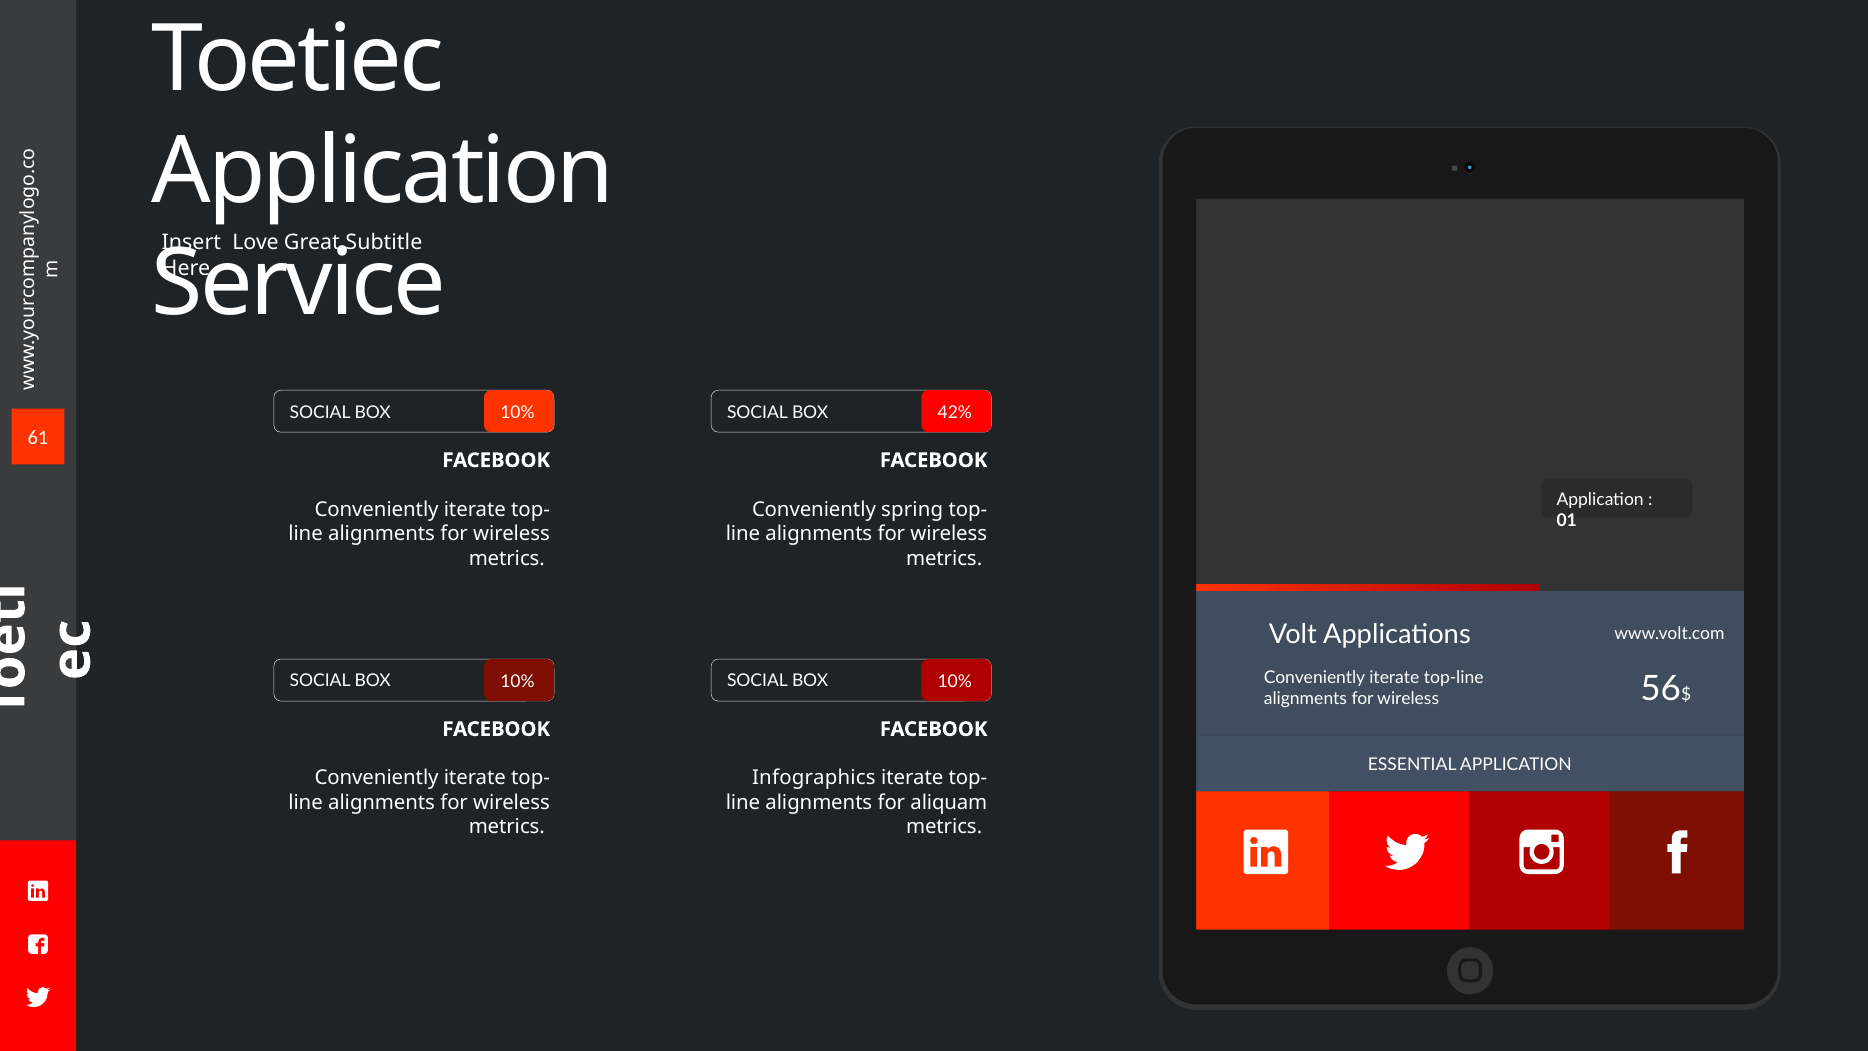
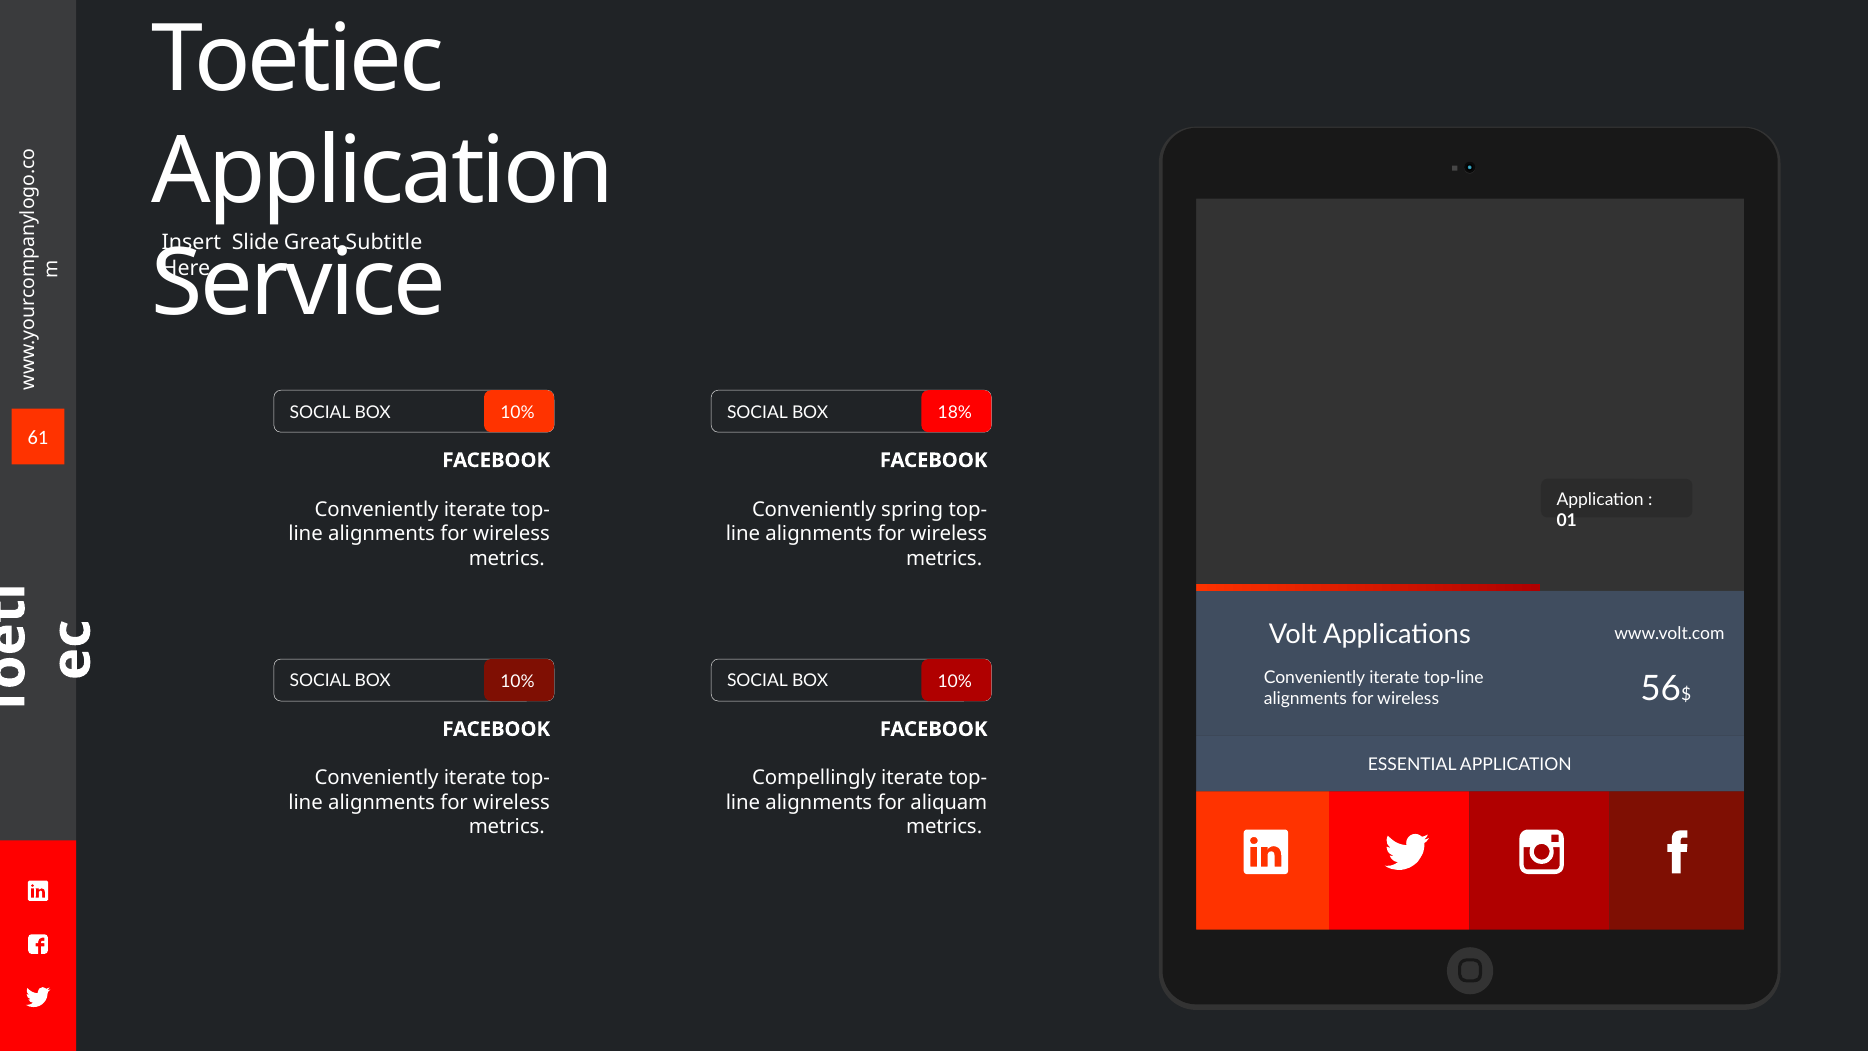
Love: Love -> Slide (256, 243)
42%: 42% -> 18% (955, 412)
Infographics: Infographics -> Compellingly (814, 778)
